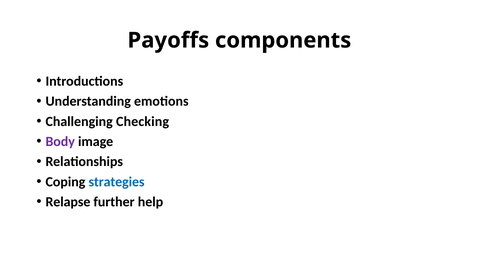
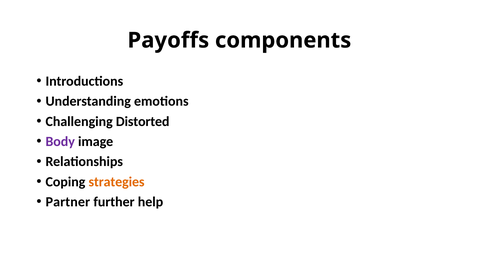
Checking: Checking -> Distorted (143, 121)
strategies colour: blue -> orange (117, 181)
Relapse: Relapse -> Partner (68, 201)
